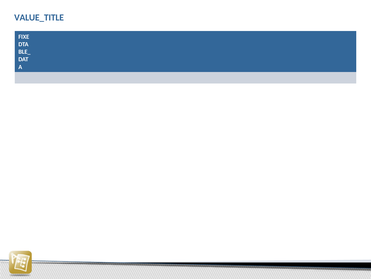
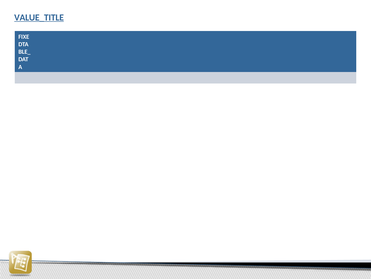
VALUE_TITLE underline: none -> present (39, 18)
